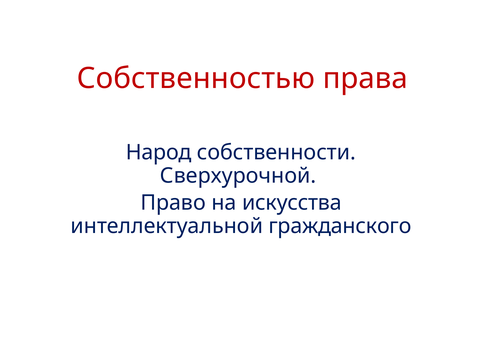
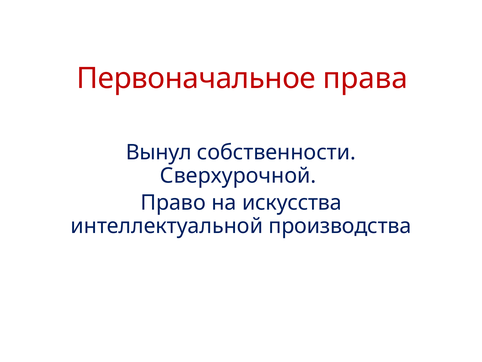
Собственностью: Собственностью -> Первоначальное (196, 78)
Народ: Народ -> Вынул (159, 152)
гражданского: гражданского -> производства (340, 226)
